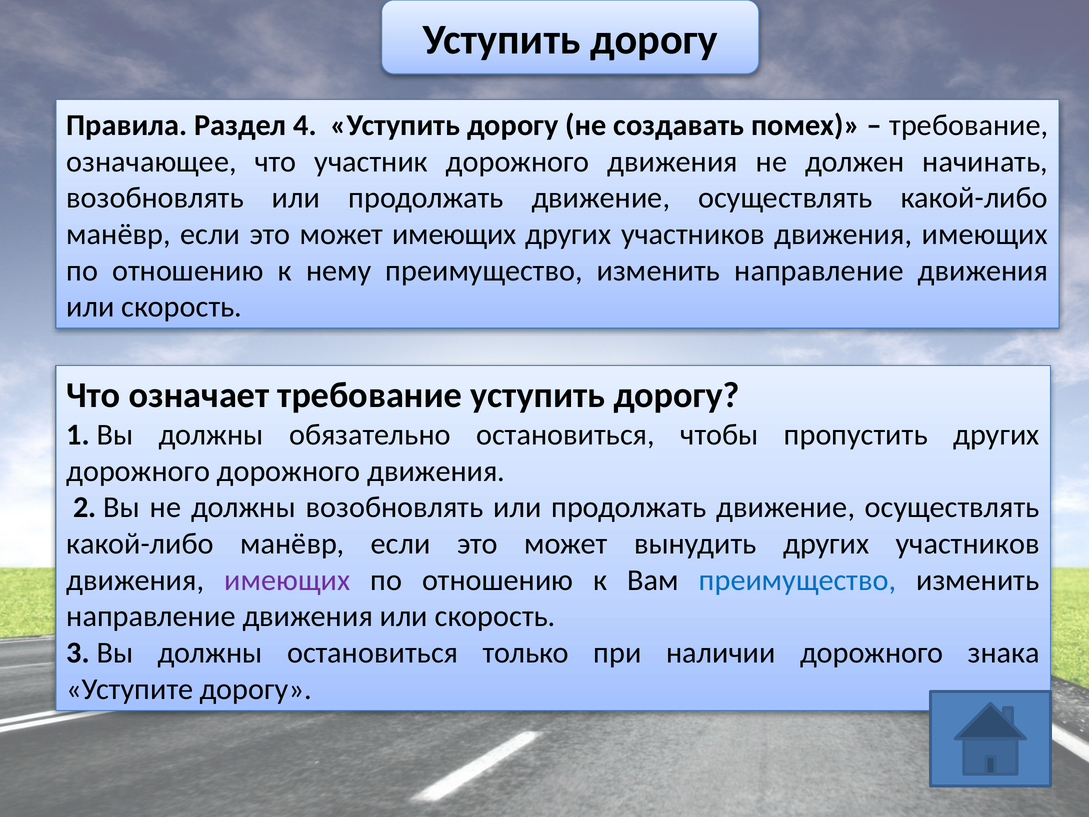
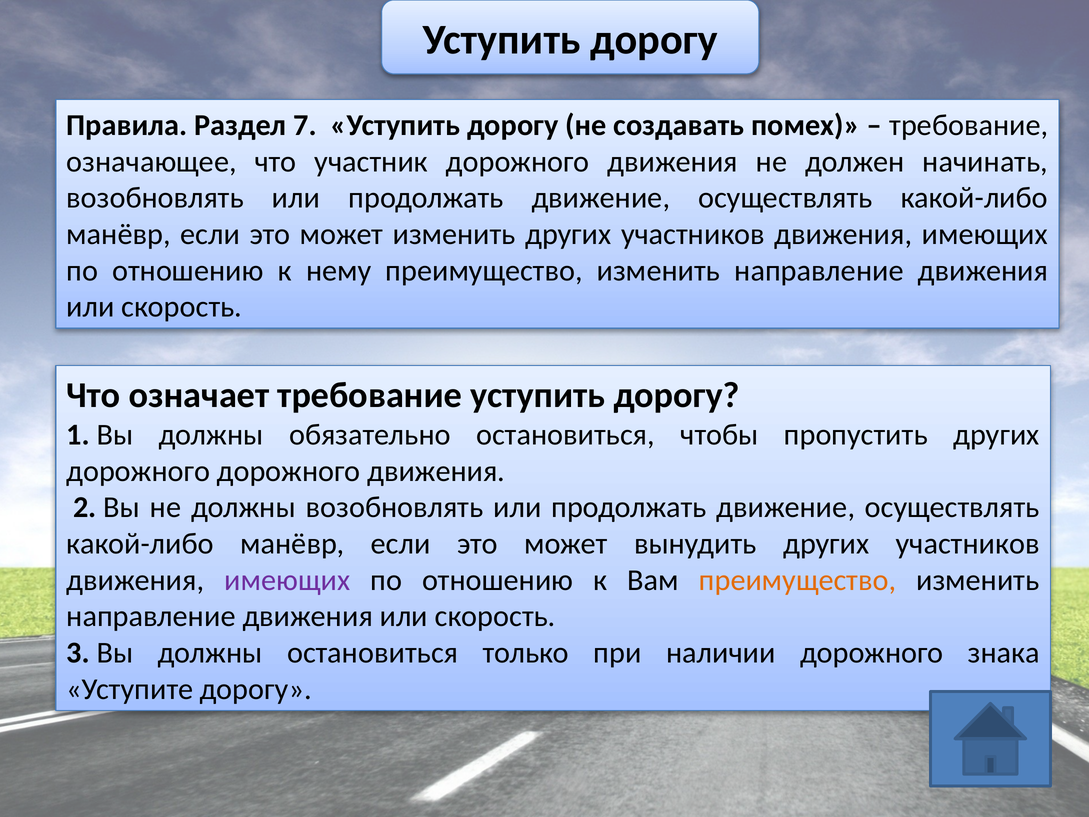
4: 4 -> 7 (305, 125)
может имеющих: имеющих -> изменить (454, 234)
преимущество colour: blue -> orange (798, 580)
